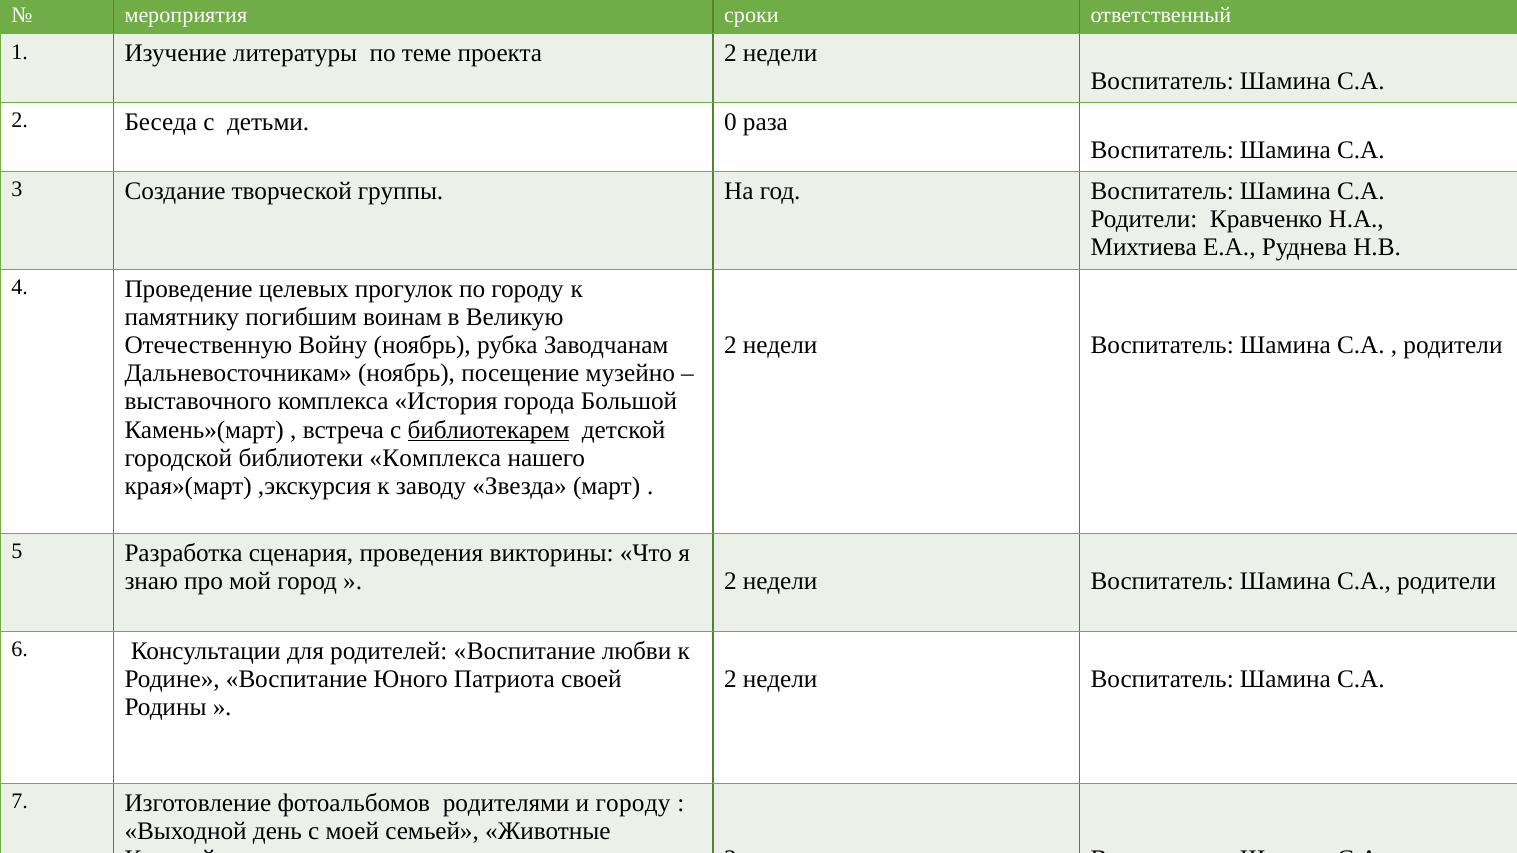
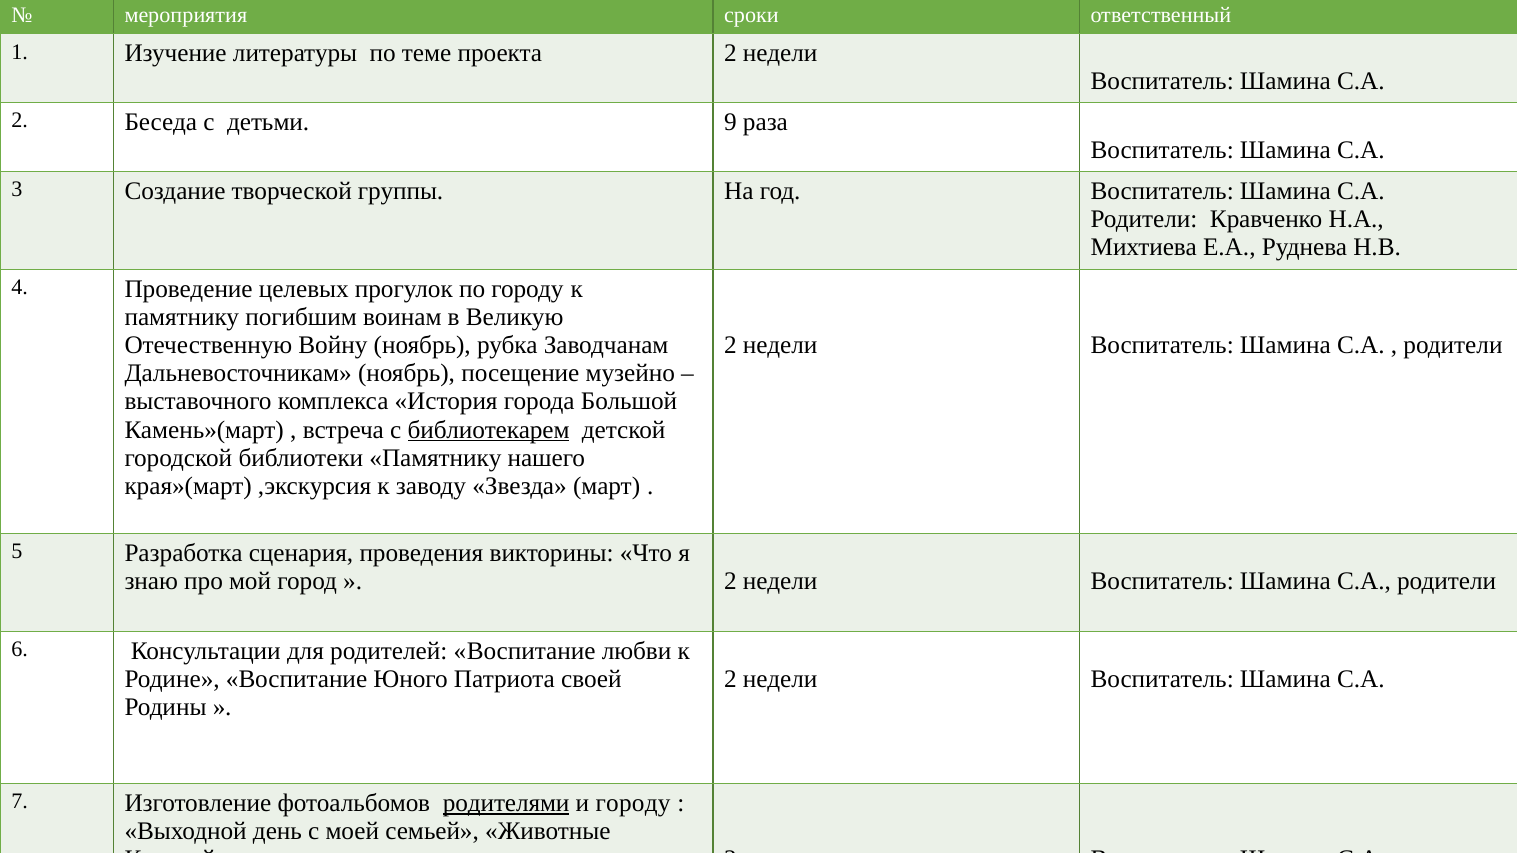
0: 0 -> 9 (731, 123)
библиотеки Комплекса: Комплекса -> Памятнику (435, 458)
родителями underline: none -> present (506, 803)
